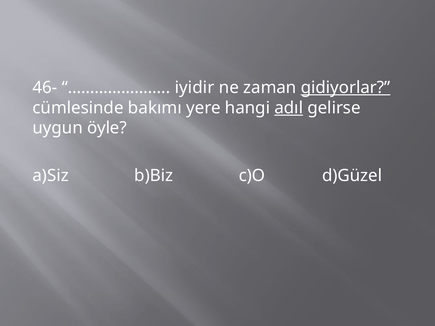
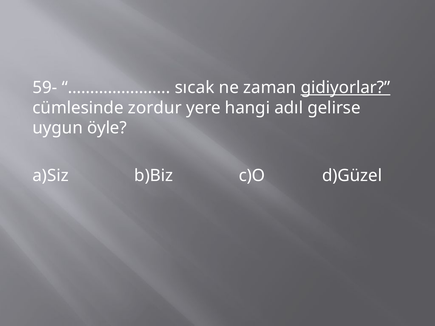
46-: 46- -> 59- (45, 88)
iyidir: iyidir -> sıcak (195, 88)
bakımı: bakımı -> zordur (155, 108)
adıl underline: present -> none (289, 108)
